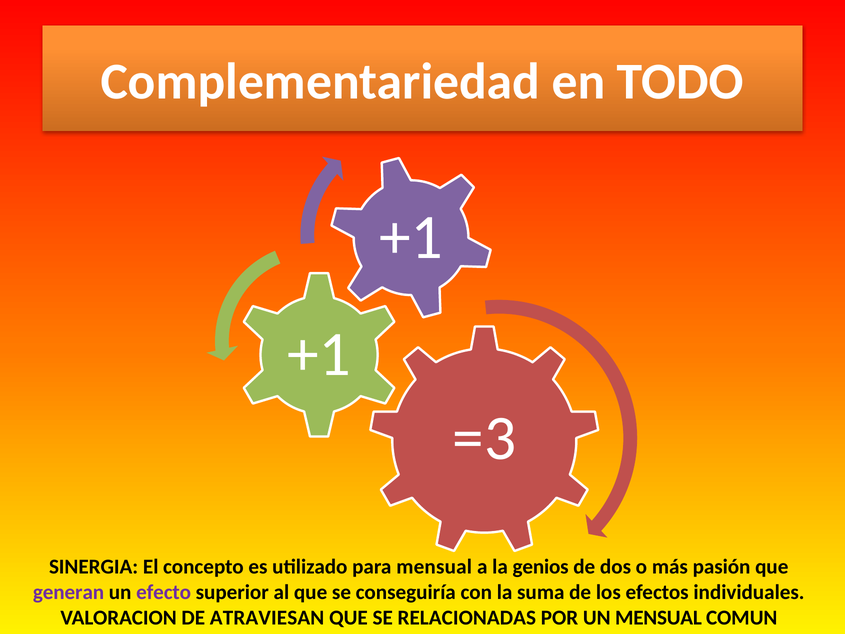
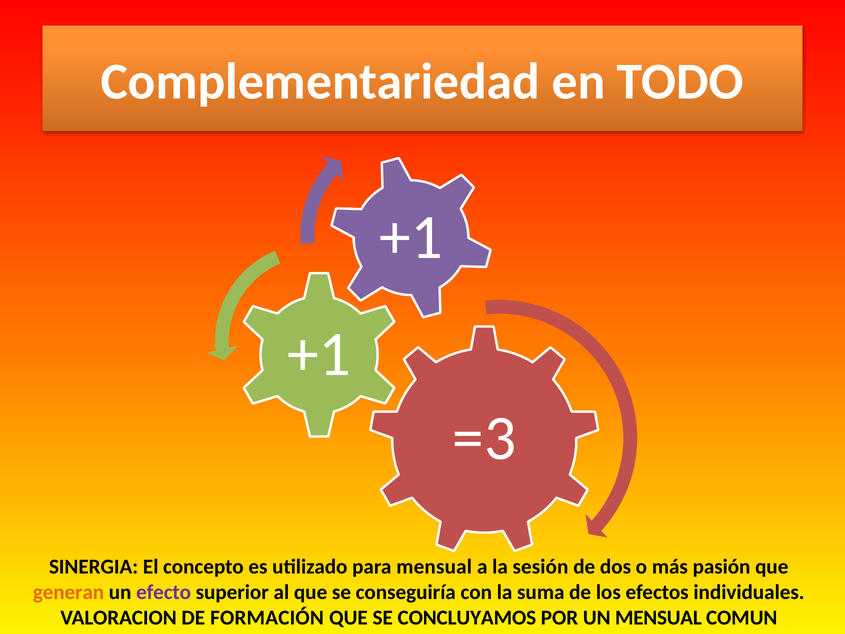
genios: genios -> sesión (540, 567)
generan colour: purple -> orange (69, 592)
ATRAVIESAN: ATRAVIESAN -> FORMACIÓN (267, 617)
RELACIONADAS: RELACIONADAS -> CONCLUYAMOS (467, 617)
